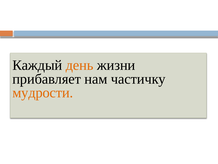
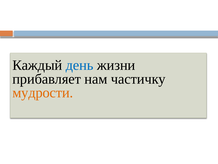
день colour: orange -> blue (80, 65)
